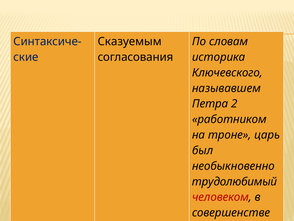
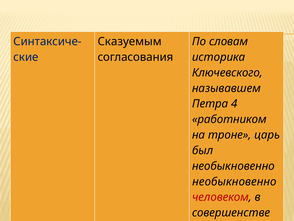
2: 2 -> 4 (234, 104)
трудолюбимый: трудолюбимый -> необыкновенно (234, 181)
